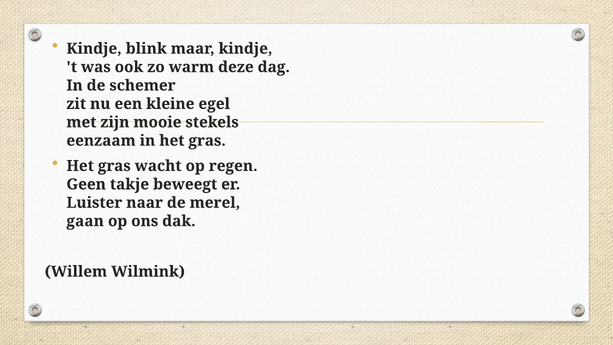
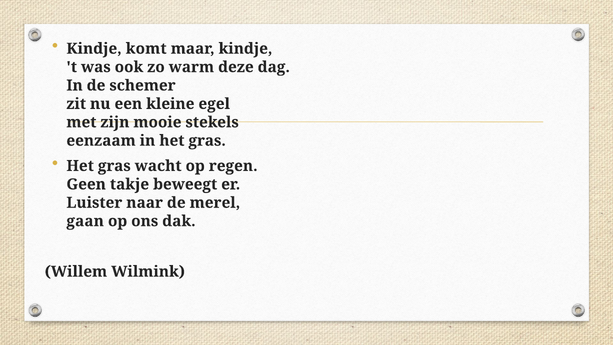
blink: blink -> komt (146, 49)
